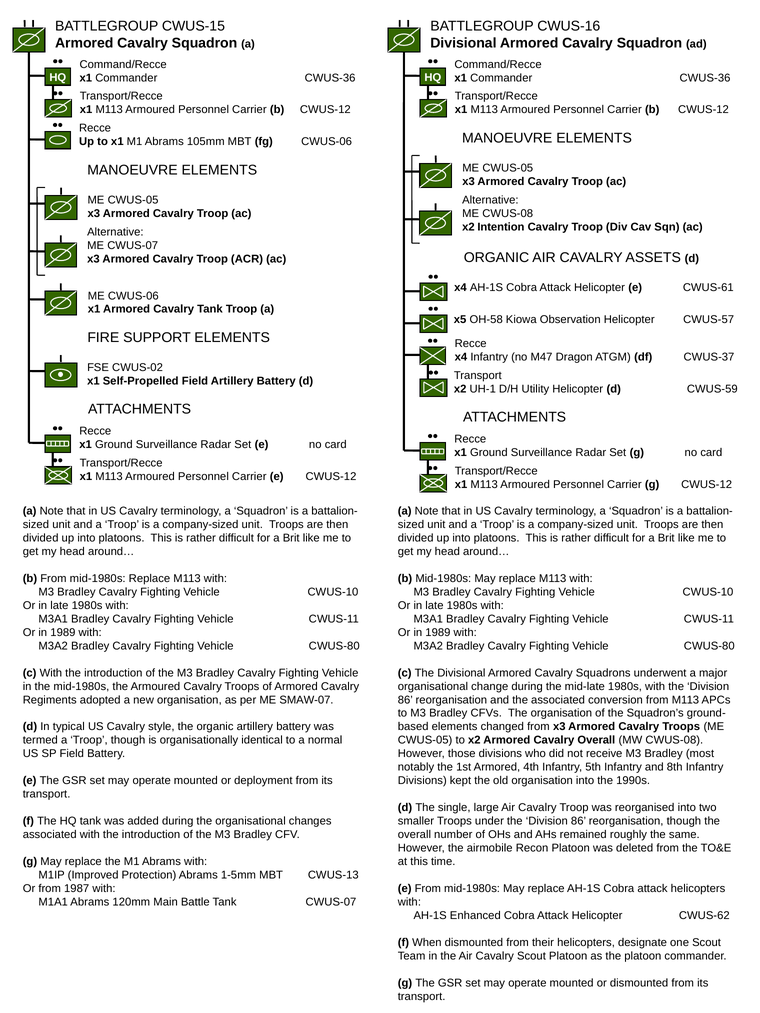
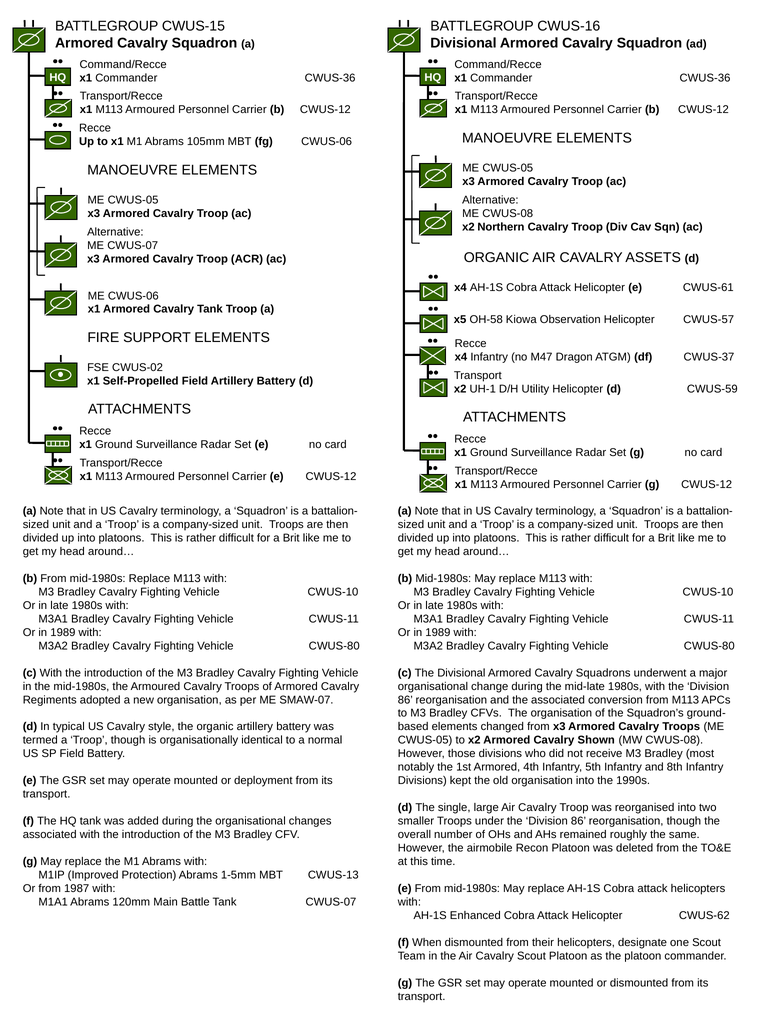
Intention: Intention -> Northern (501, 227)
Cavalry Overall: Overall -> Shown (596, 740)
